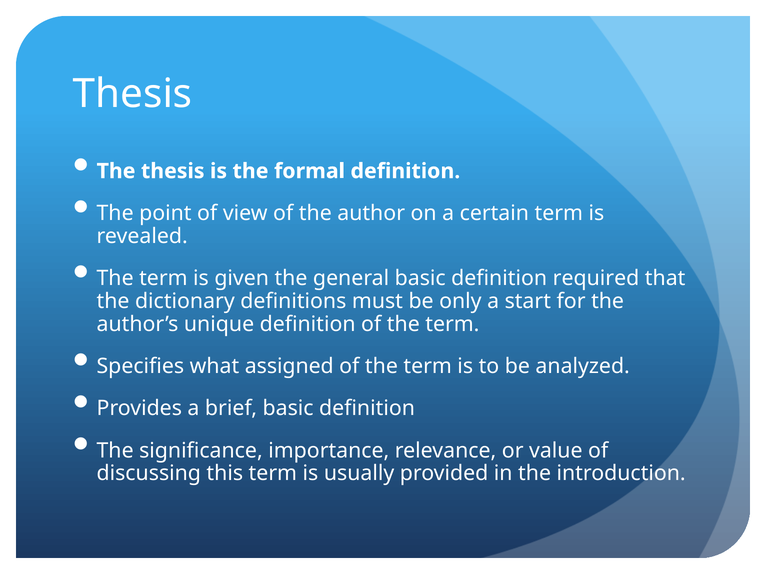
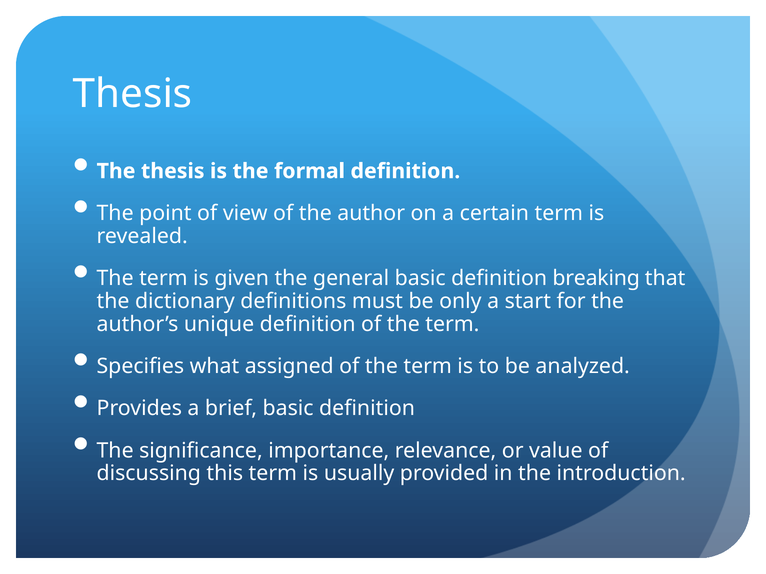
required: required -> breaking (596, 279)
